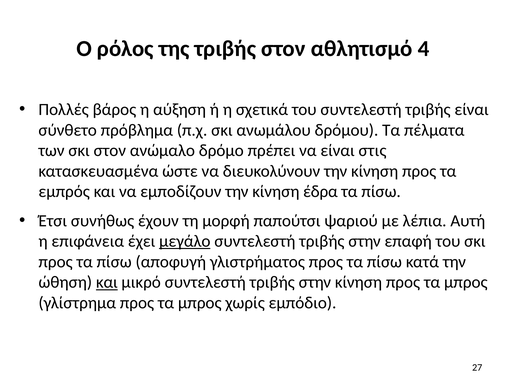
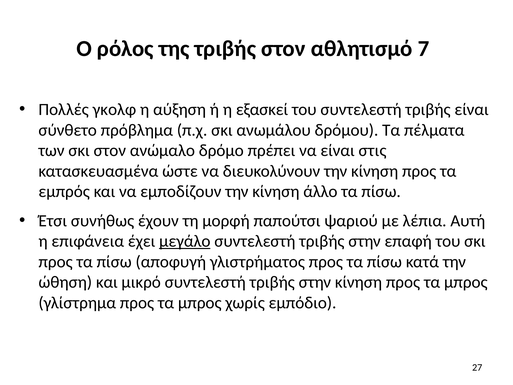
4: 4 -> 7 (423, 49)
βάρος: βάρος -> γκολφ (114, 109)
σχετικά: σχετικά -> εξασκεί (262, 109)
έδρα: έδρα -> άλλο (320, 192)
και underline: present -> none (107, 282)
